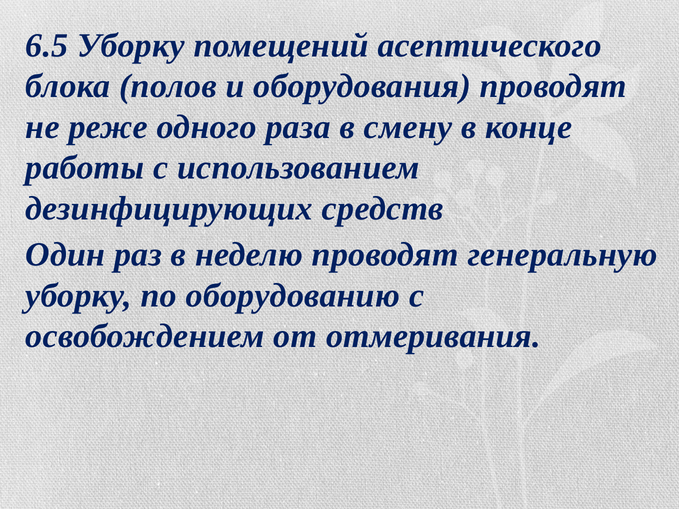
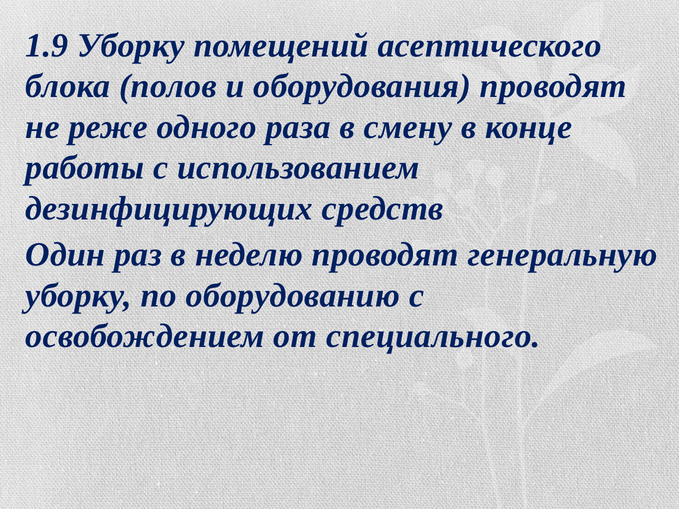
6.5: 6.5 -> 1.9 (47, 45)
отмеривания: отмеривания -> специального (433, 336)
